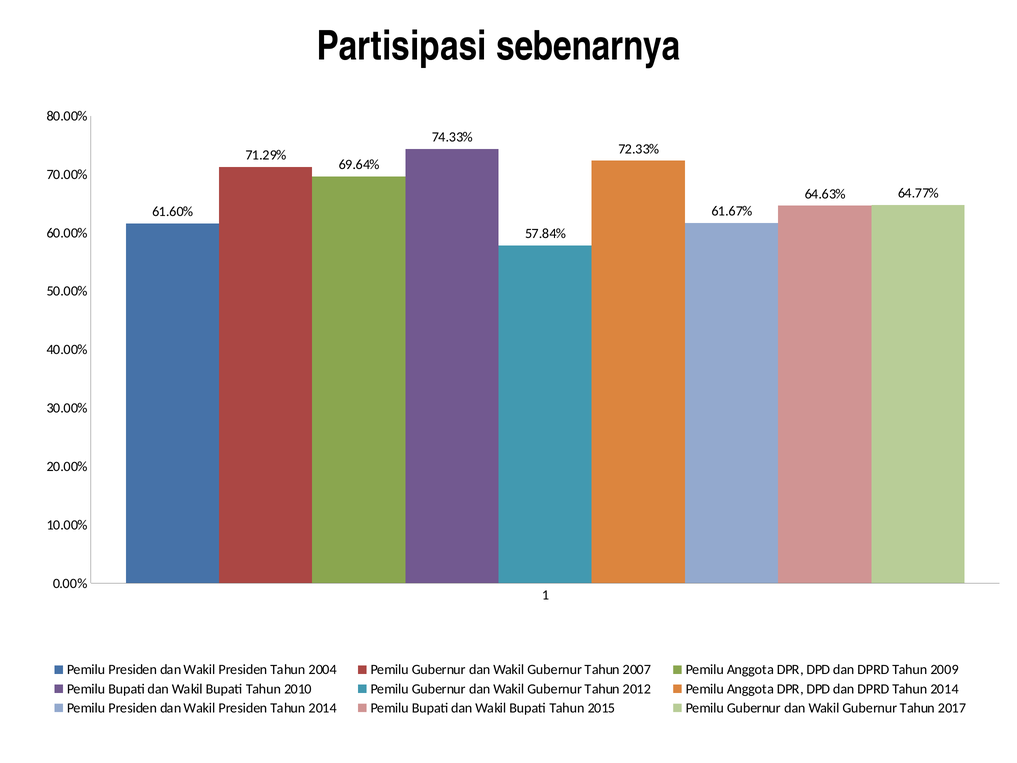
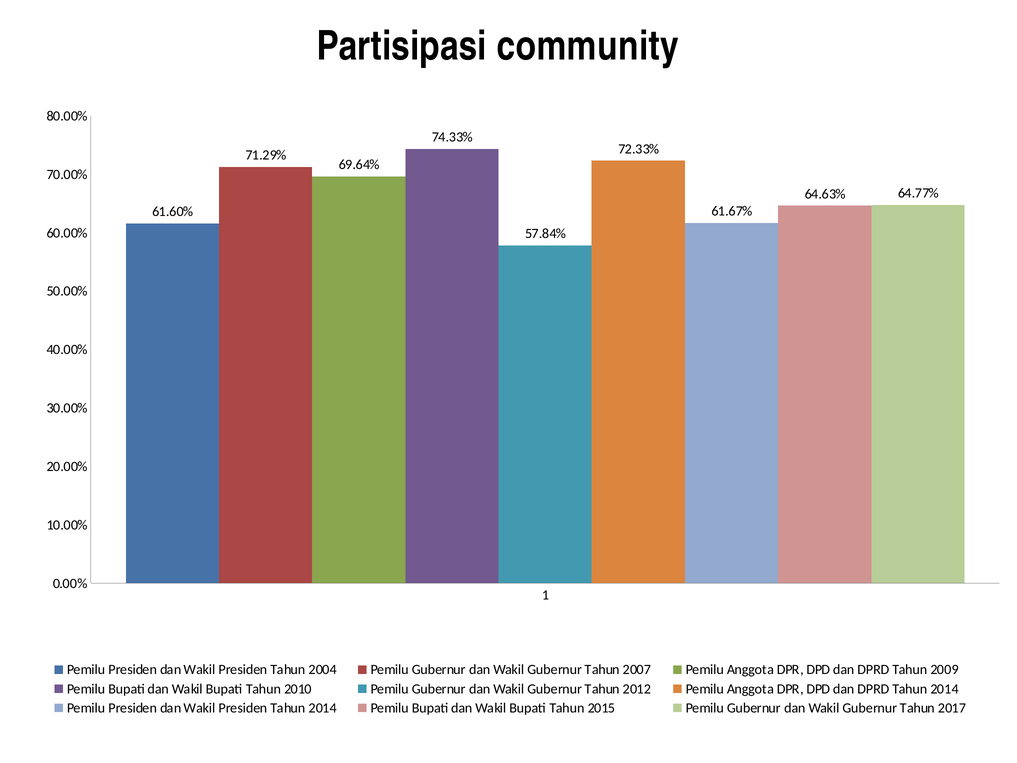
sebenarnya: sebenarnya -> community (588, 46)
